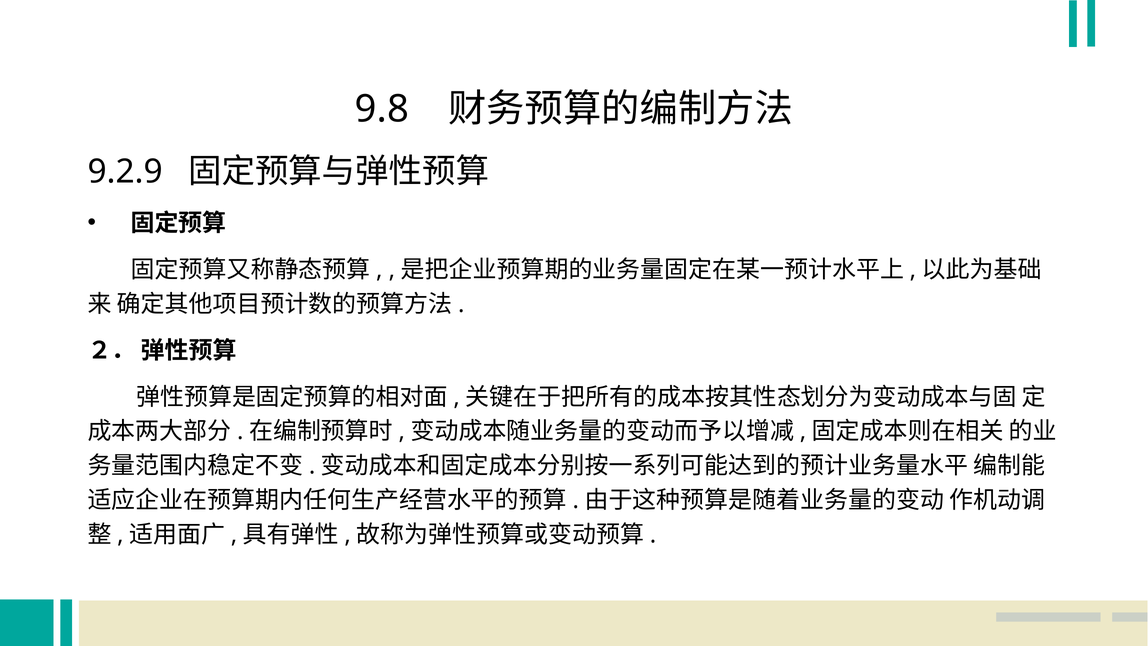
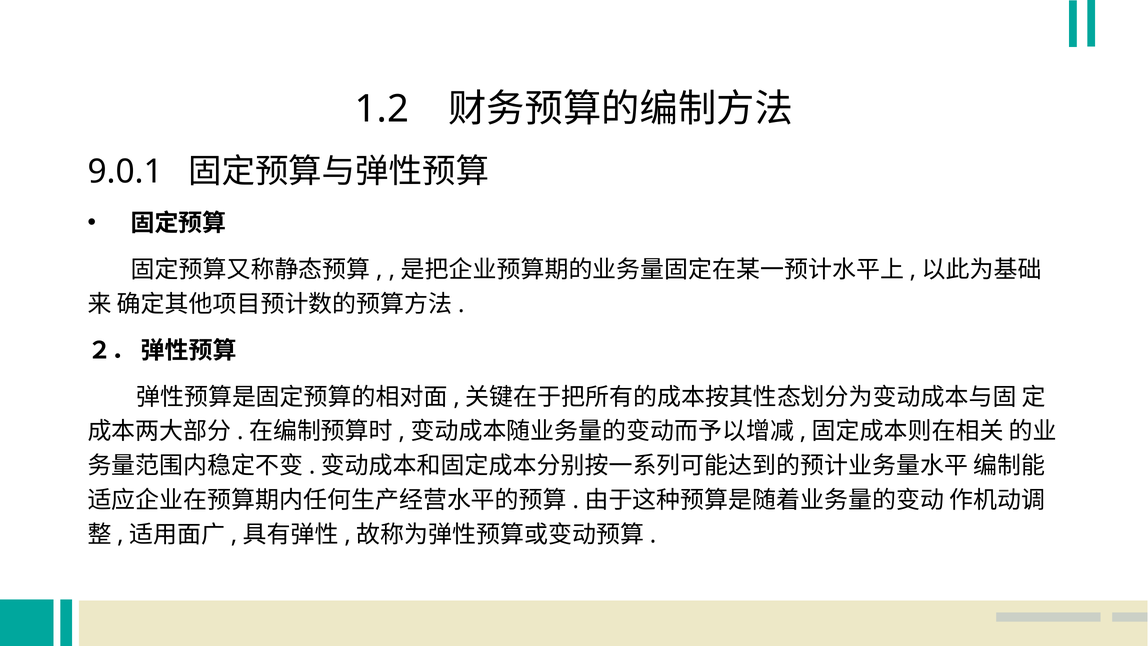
9.8: 9.8 -> 1.2 (382, 109)
9.2.9: 9.2.9 -> 9.0.1 (125, 172)
